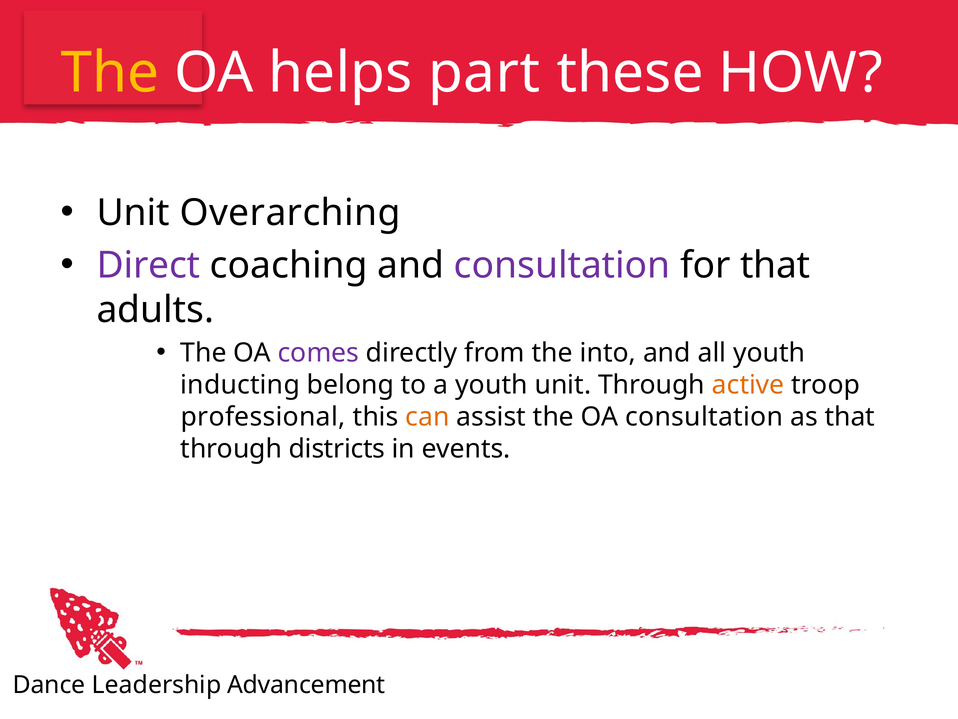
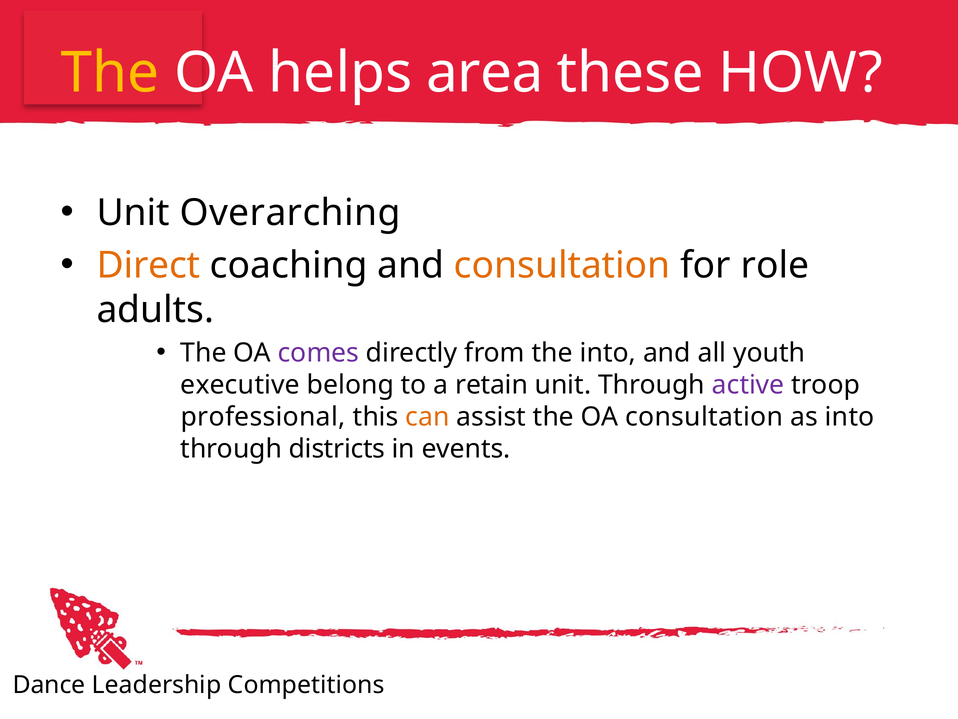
part: part -> area (485, 73)
Direct colour: purple -> orange (149, 265)
consultation colour: purple -> orange (562, 265)
for that: that -> role (775, 265)
inducting: inducting -> executive (240, 385)
a youth: youth -> retain (492, 385)
active colour: orange -> purple (748, 385)
as that: that -> into (850, 417)
Advancement: Advancement -> Competitions (306, 685)
